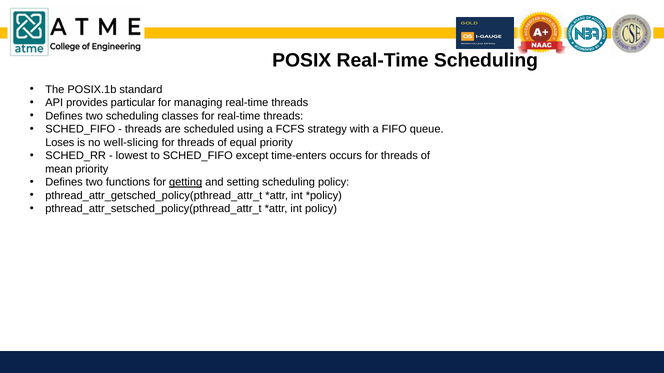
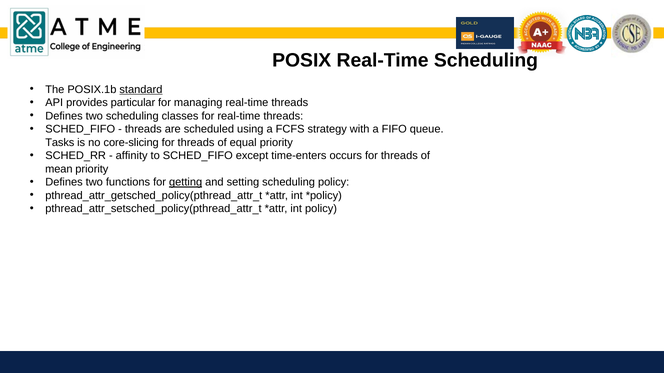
standard underline: none -> present (141, 90)
Loses: Loses -> Tasks (60, 143)
well-slicing: well-slicing -> core-slicing (131, 143)
lowest: lowest -> affinity (132, 156)
